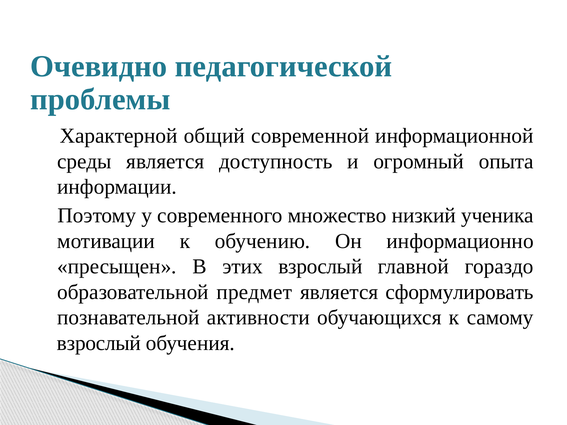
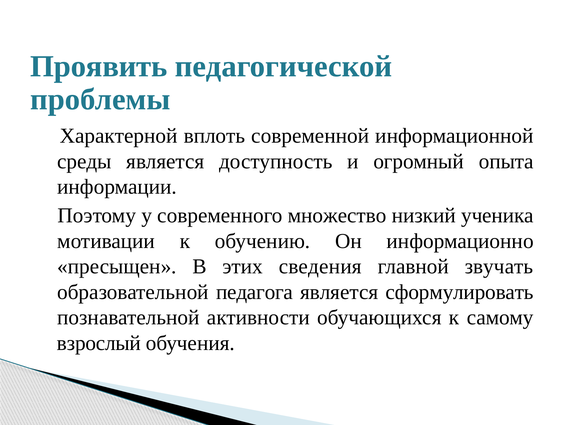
Очевидно: Очевидно -> Проявить (99, 66)
общий: общий -> вплоть (214, 136)
этих взрослый: взрослый -> сведения (320, 267)
гораздо: гораздо -> звучать (499, 267)
предмет: предмет -> педагога (255, 292)
